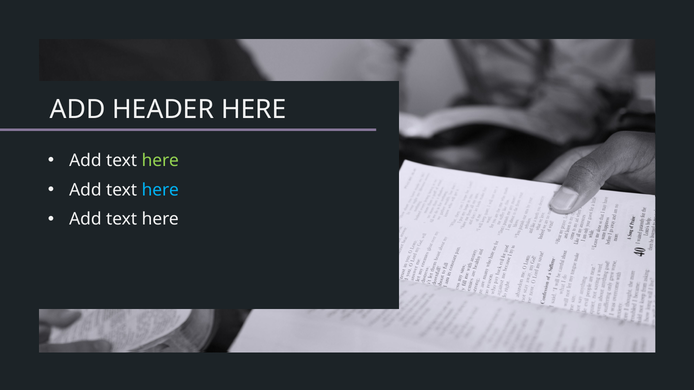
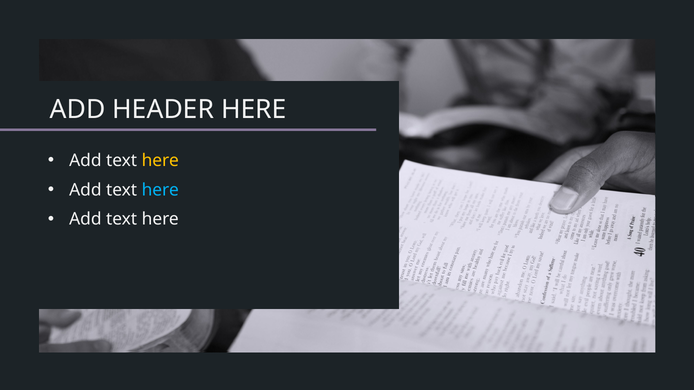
here colour: light green -> yellow (160, 160)
